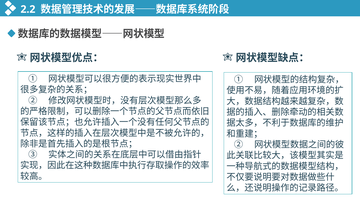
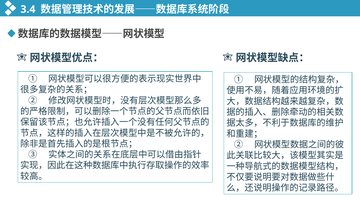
2.2: 2.2 -> 3.4 (28, 9)
